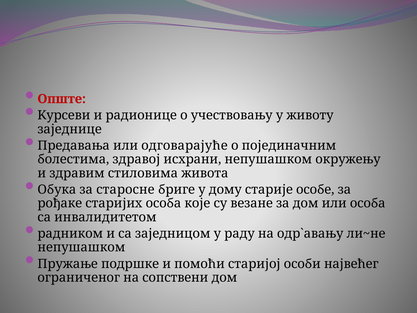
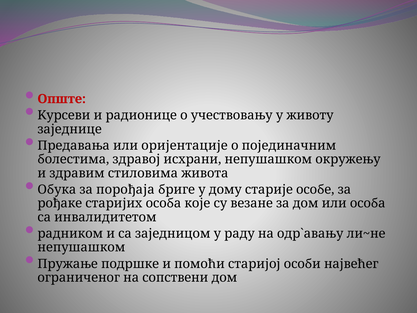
одговарајуће: одговарајуће -> оријентације (185, 146)
старосне: старосне -> порођаја (125, 189)
